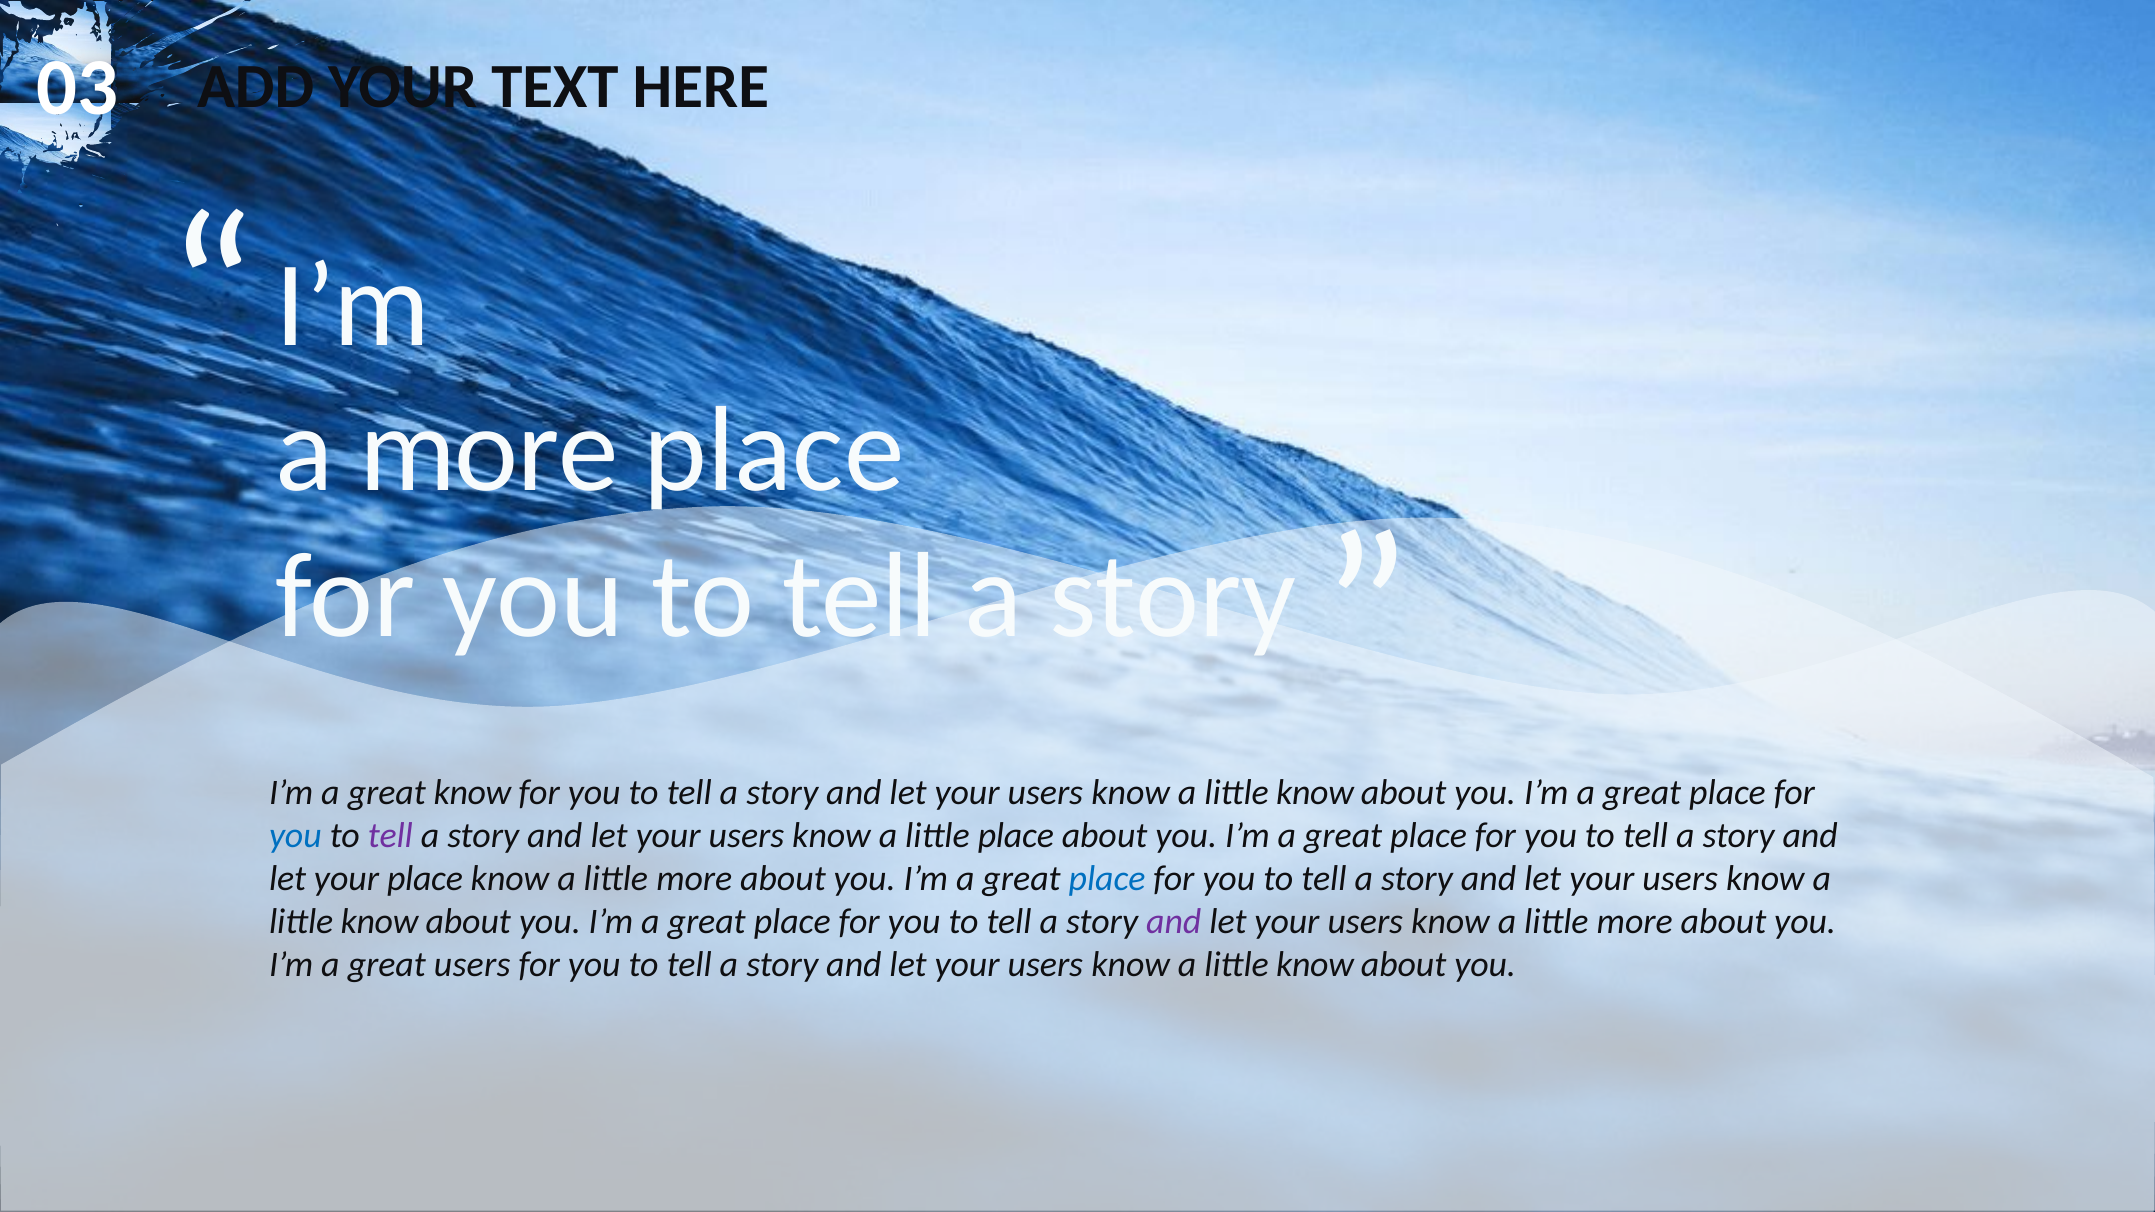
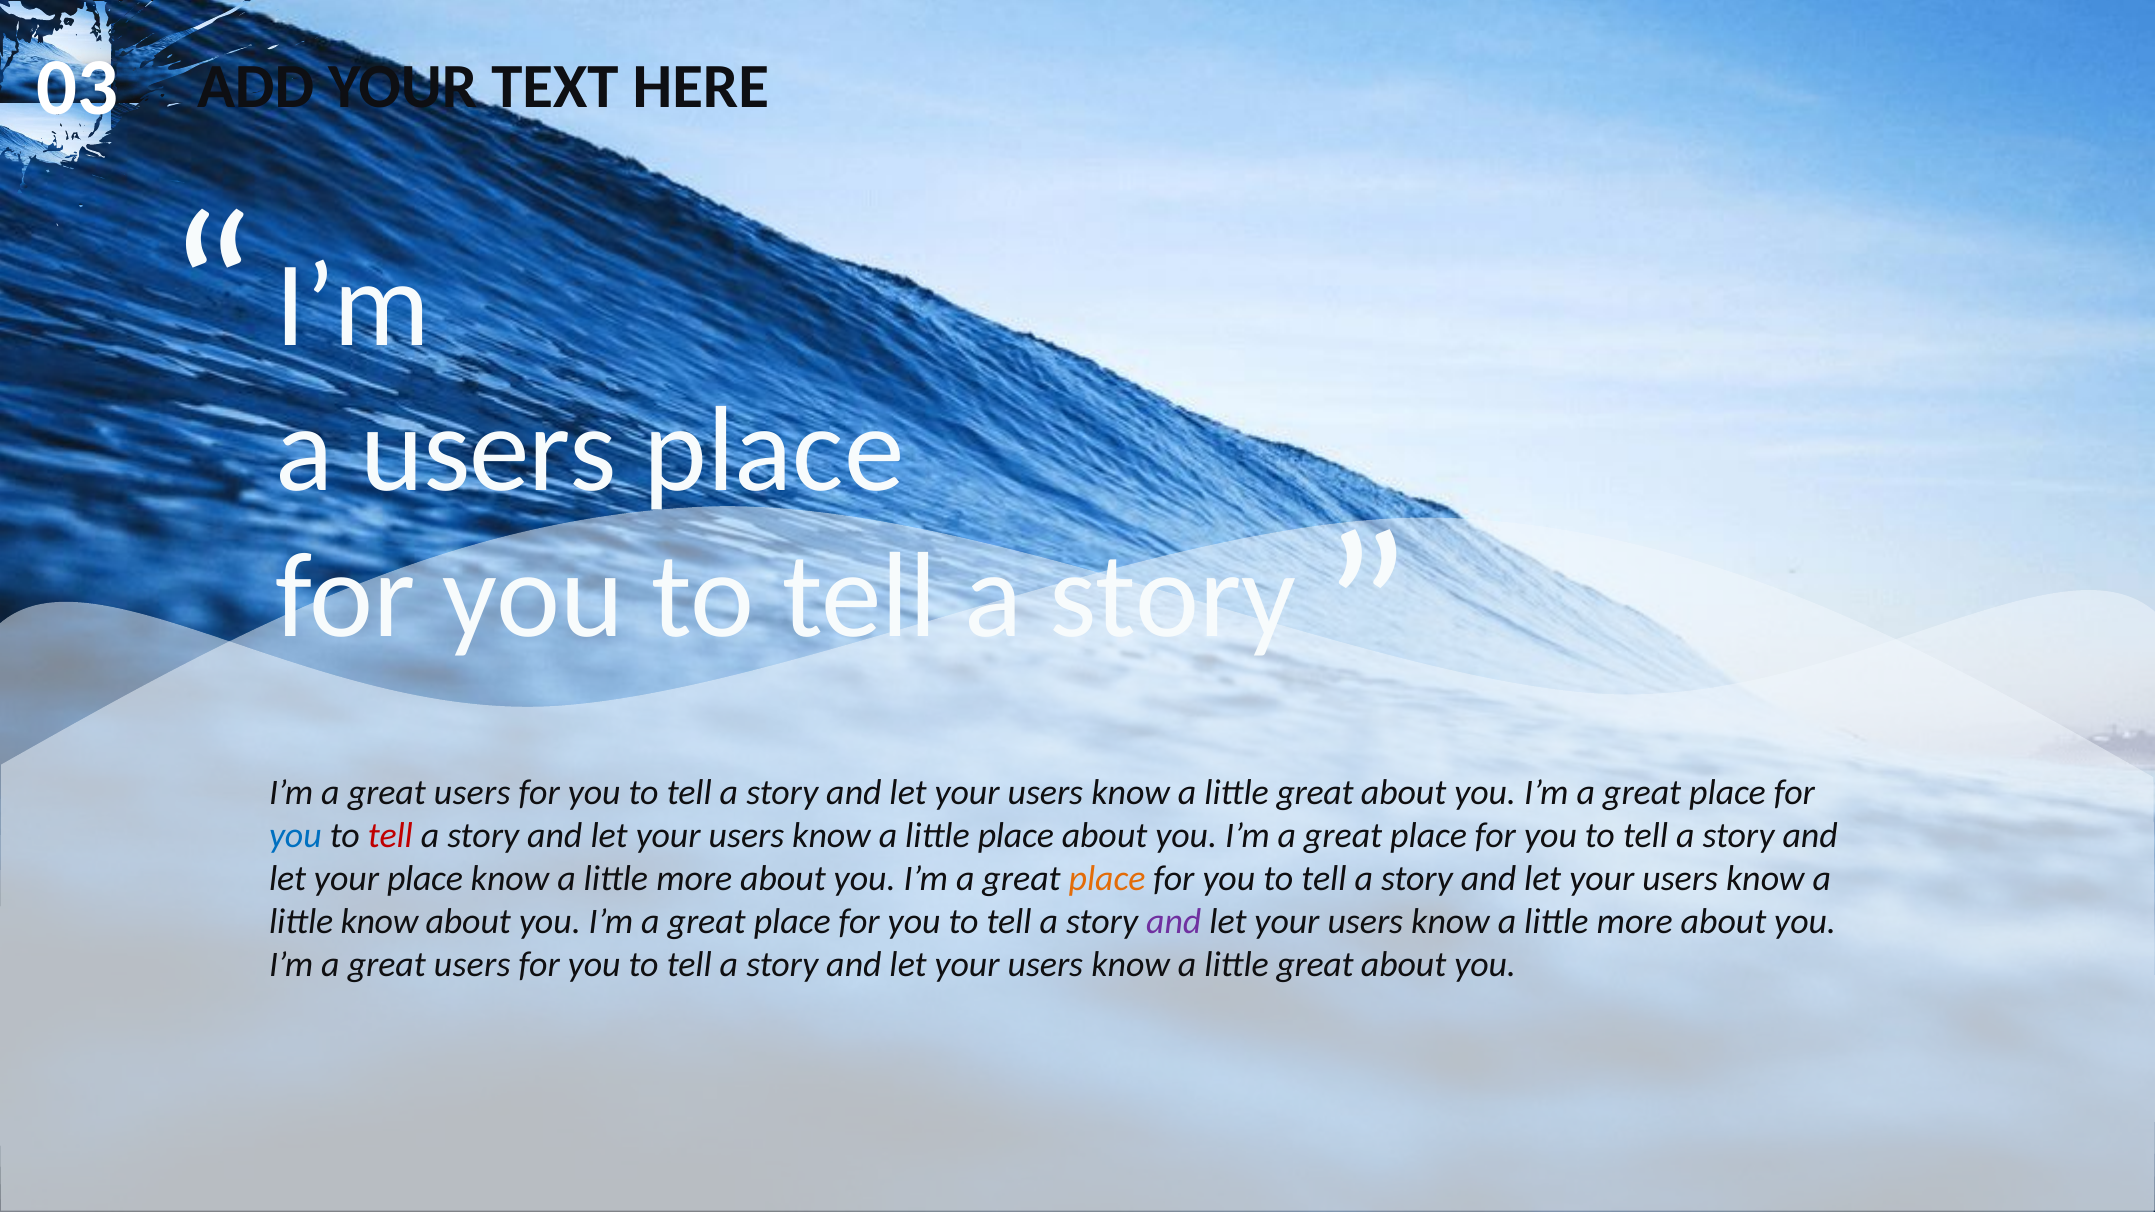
a more: more -> users (489, 451)
know: know -> users (472, 793)
know: know -> great (1315, 793)
tell colour: purple -> red (390, 836)
place colour: blue -> orange (1107, 879)
know: know -> great (1315, 965)
